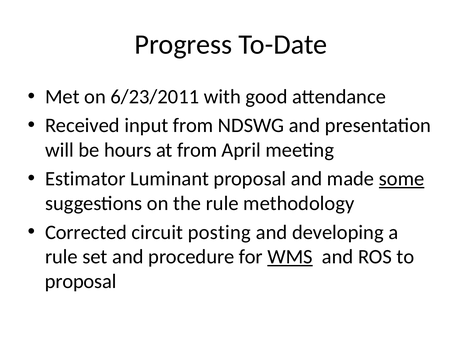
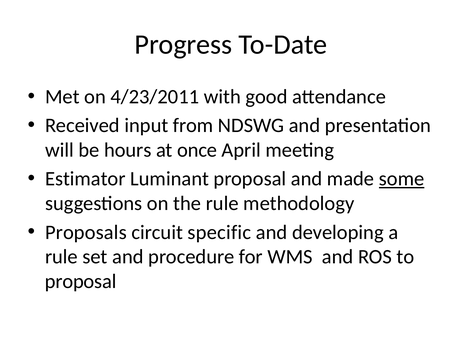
6/23/2011: 6/23/2011 -> 4/23/2011 (155, 97)
at from: from -> once (197, 150)
Corrected: Corrected -> Proposals (86, 233)
posting: posting -> specific (219, 233)
WMS underline: present -> none (290, 257)
